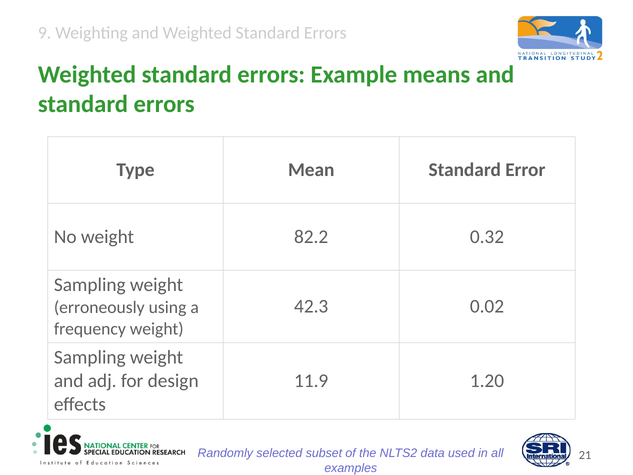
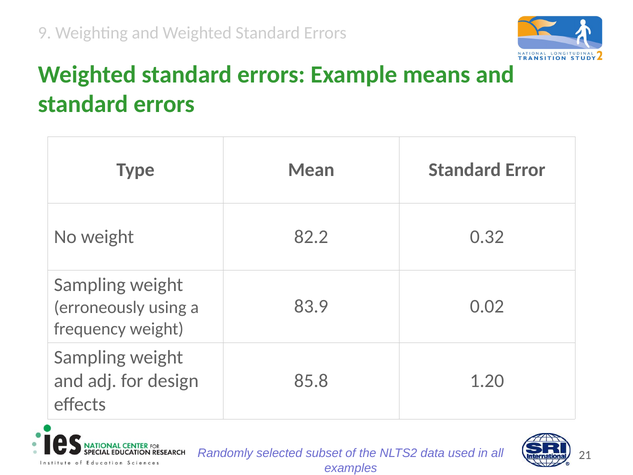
42.3: 42.3 -> 83.9 (311, 306)
11.9: 11.9 -> 85.8 (311, 381)
